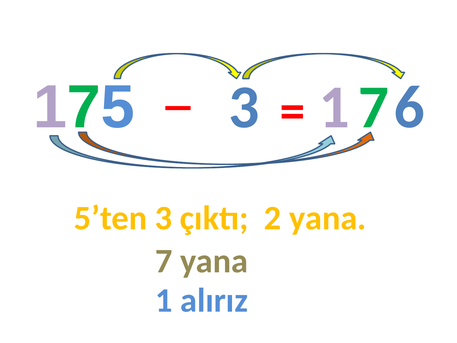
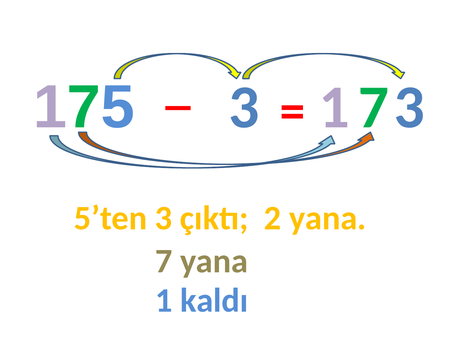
6: 6 -> 3 (409, 107)
alırız: alırız -> kaldı (214, 300)
